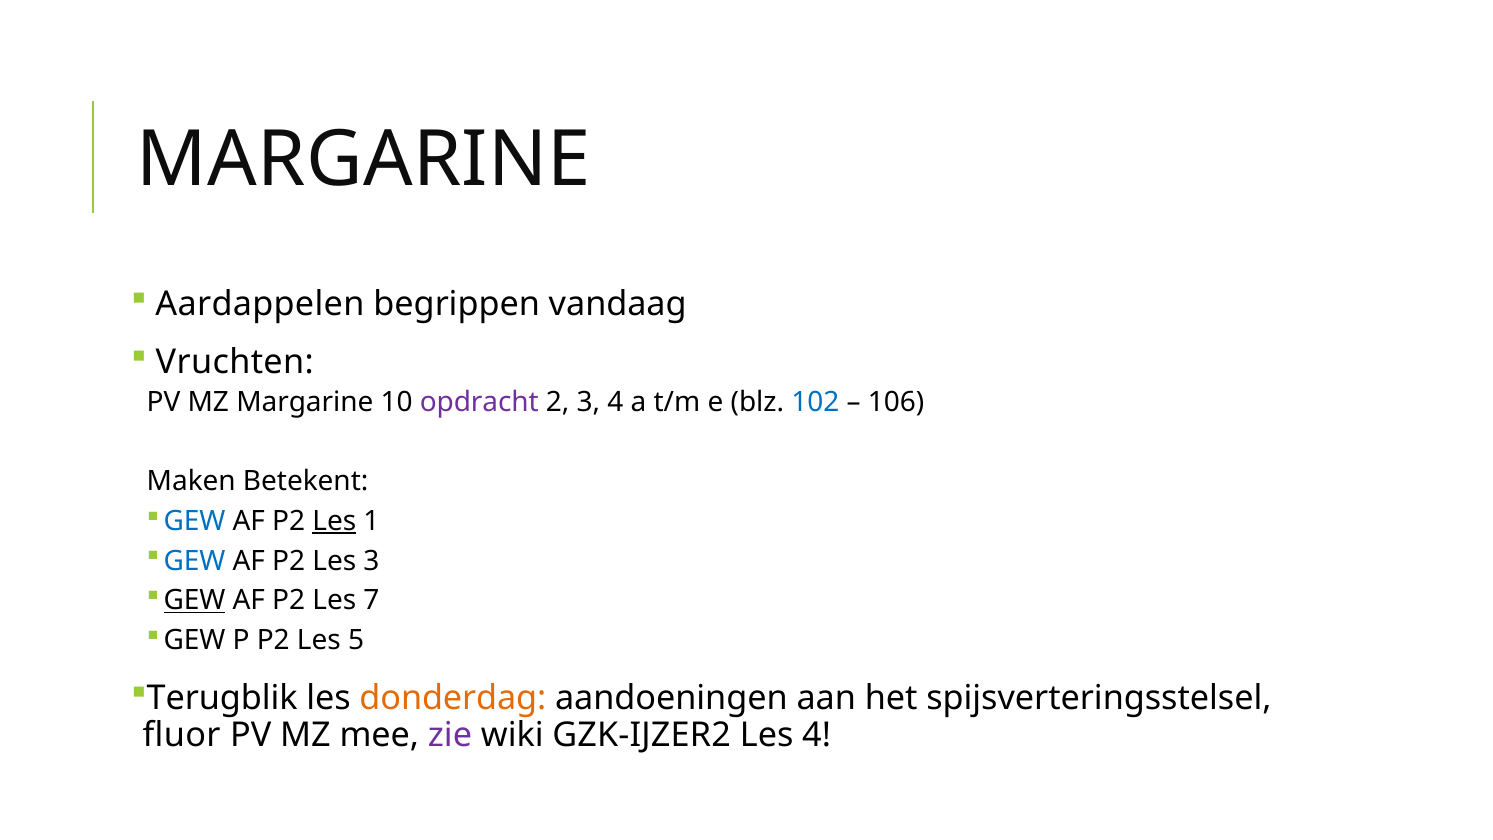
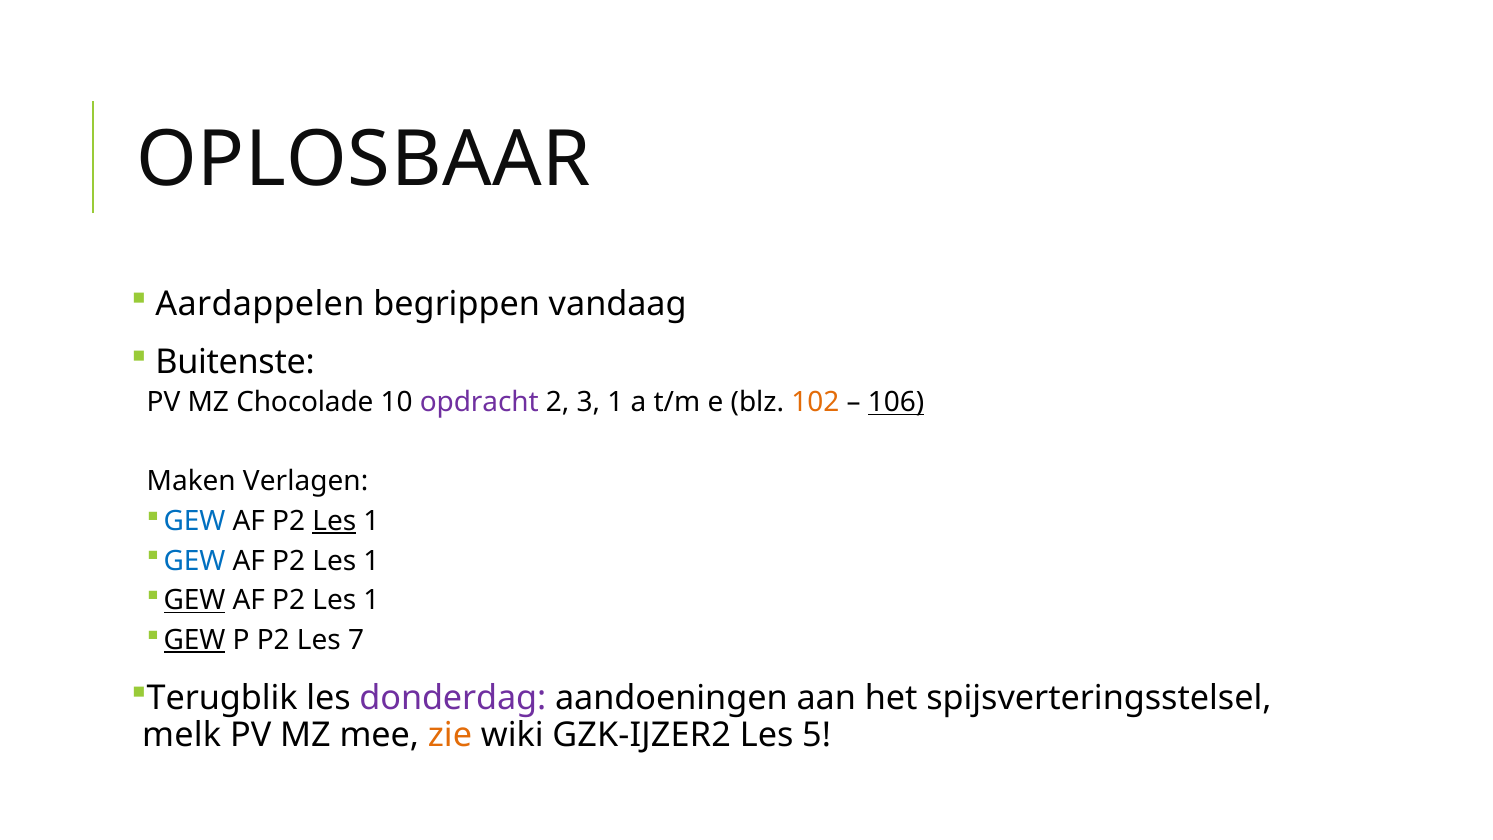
MARGARINE: MARGARINE -> OPLOSBAAR (364, 160)
Vruchten: Vruchten -> Buitenste (235, 362)
MZ Margarine: Margarine -> Chocolade (305, 402)
3 4: 4 -> 1 (615, 402)
102 colour: blue -> orange (815, 402)
106 underline: none -> present (896, 402)
Betekent: Betekent -> Verlagen (306, 481)
3: 3 -> 1 (371, 561)
7: 7 -> 1 (371, 600)
GEW underline: none -> present (194, 640)
5: 5 -> 7 (356, 640)
donderdag colour: orange -> purple (453, 698)
fluor: fluor -> melk (182, 735)
zie colour: purple -> orange (450, 735)
Les 4: 4 -> 5 (817, 735)
